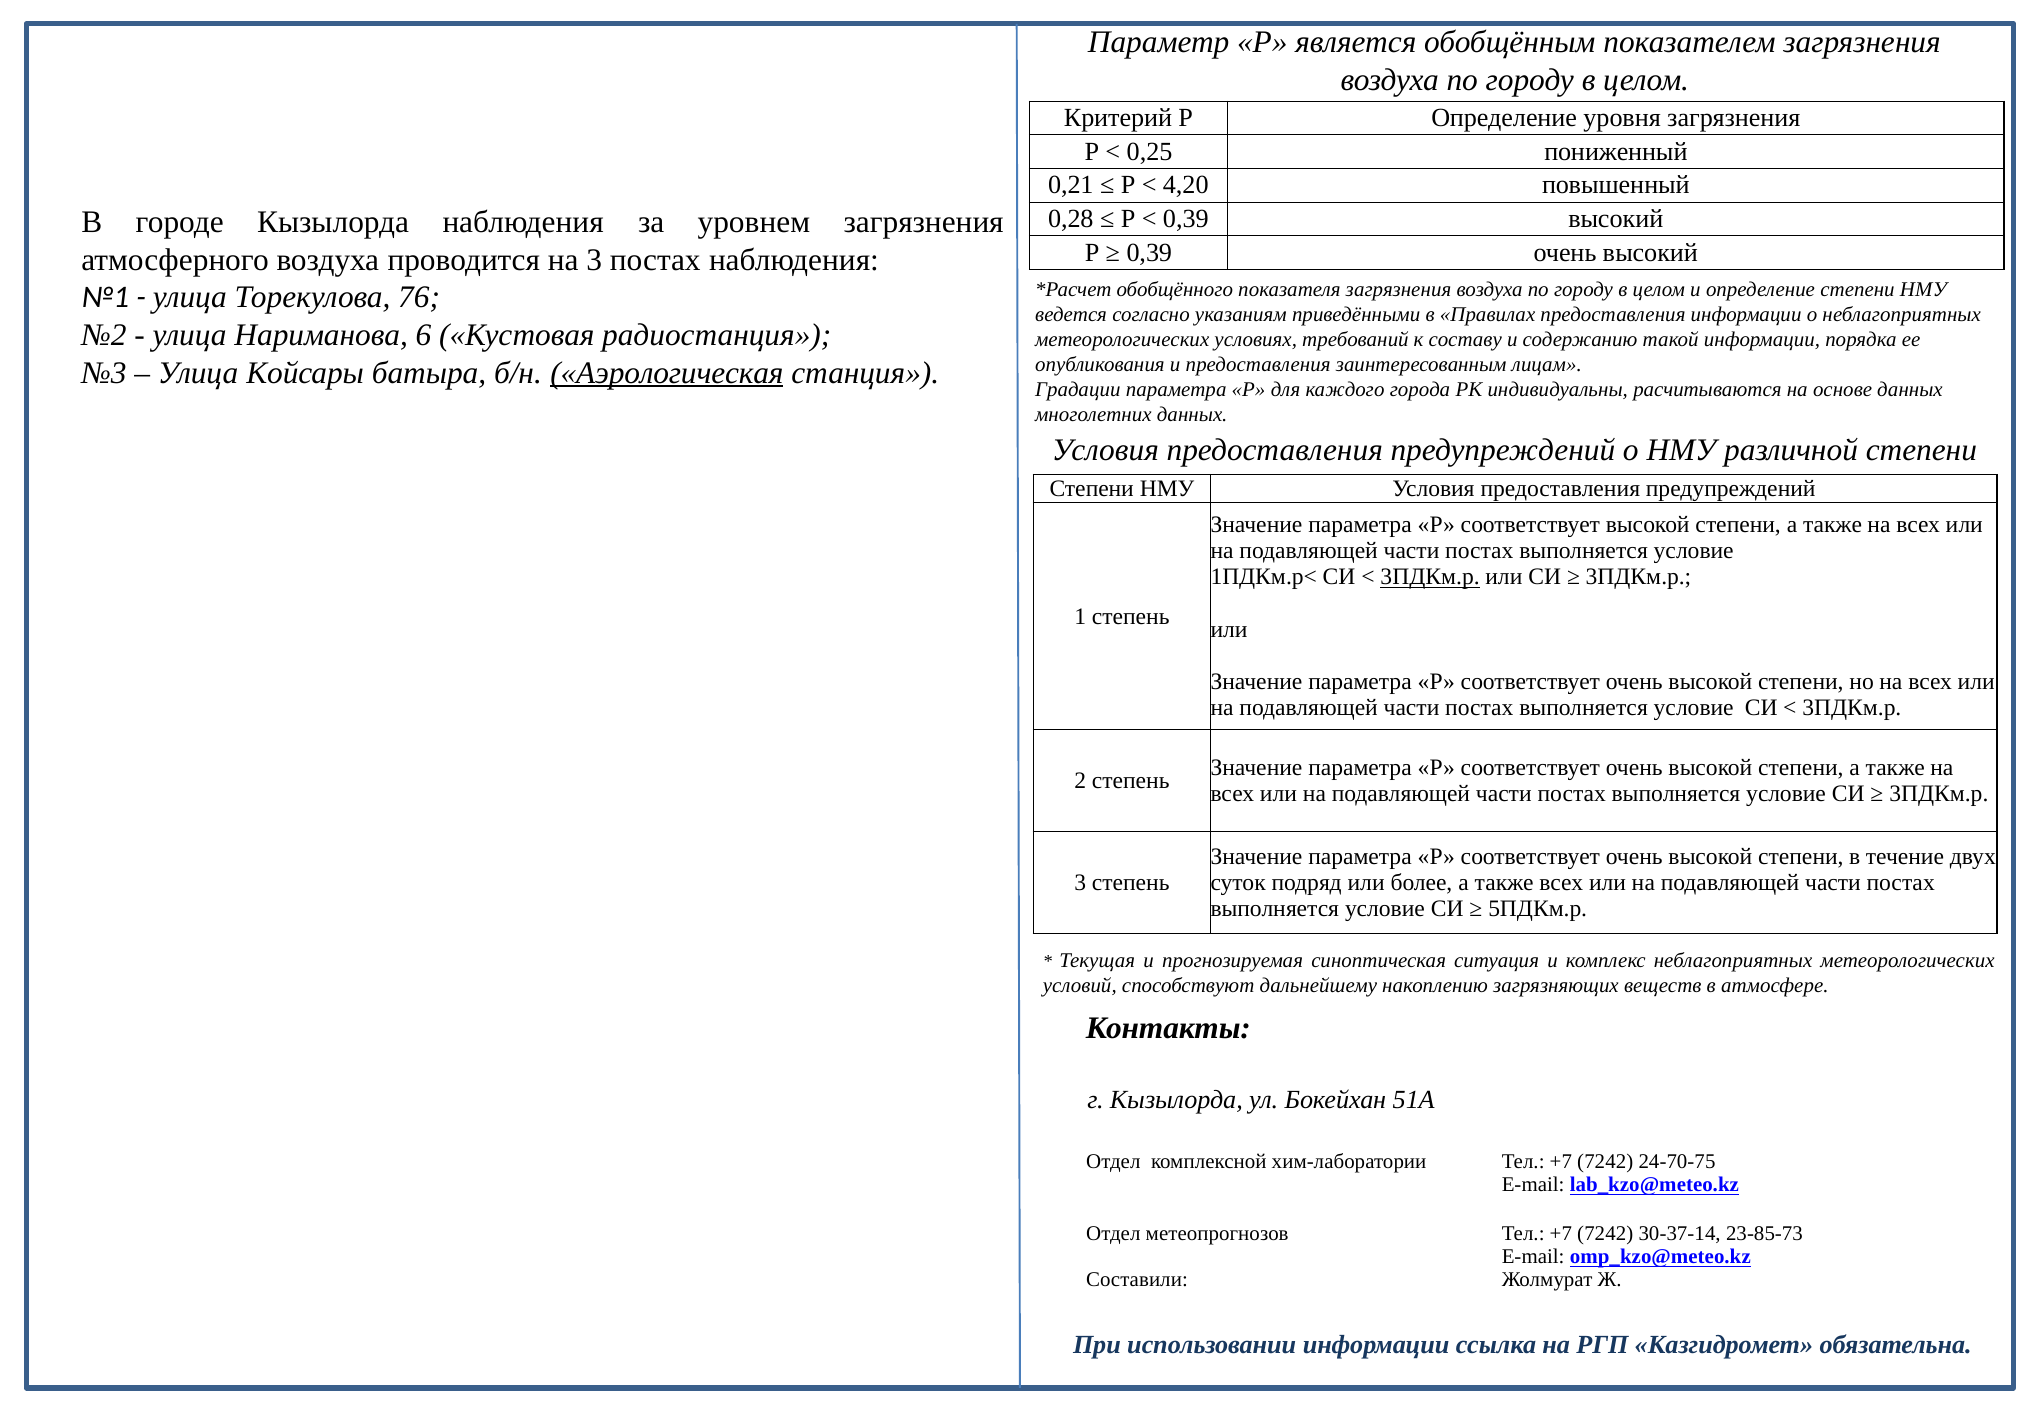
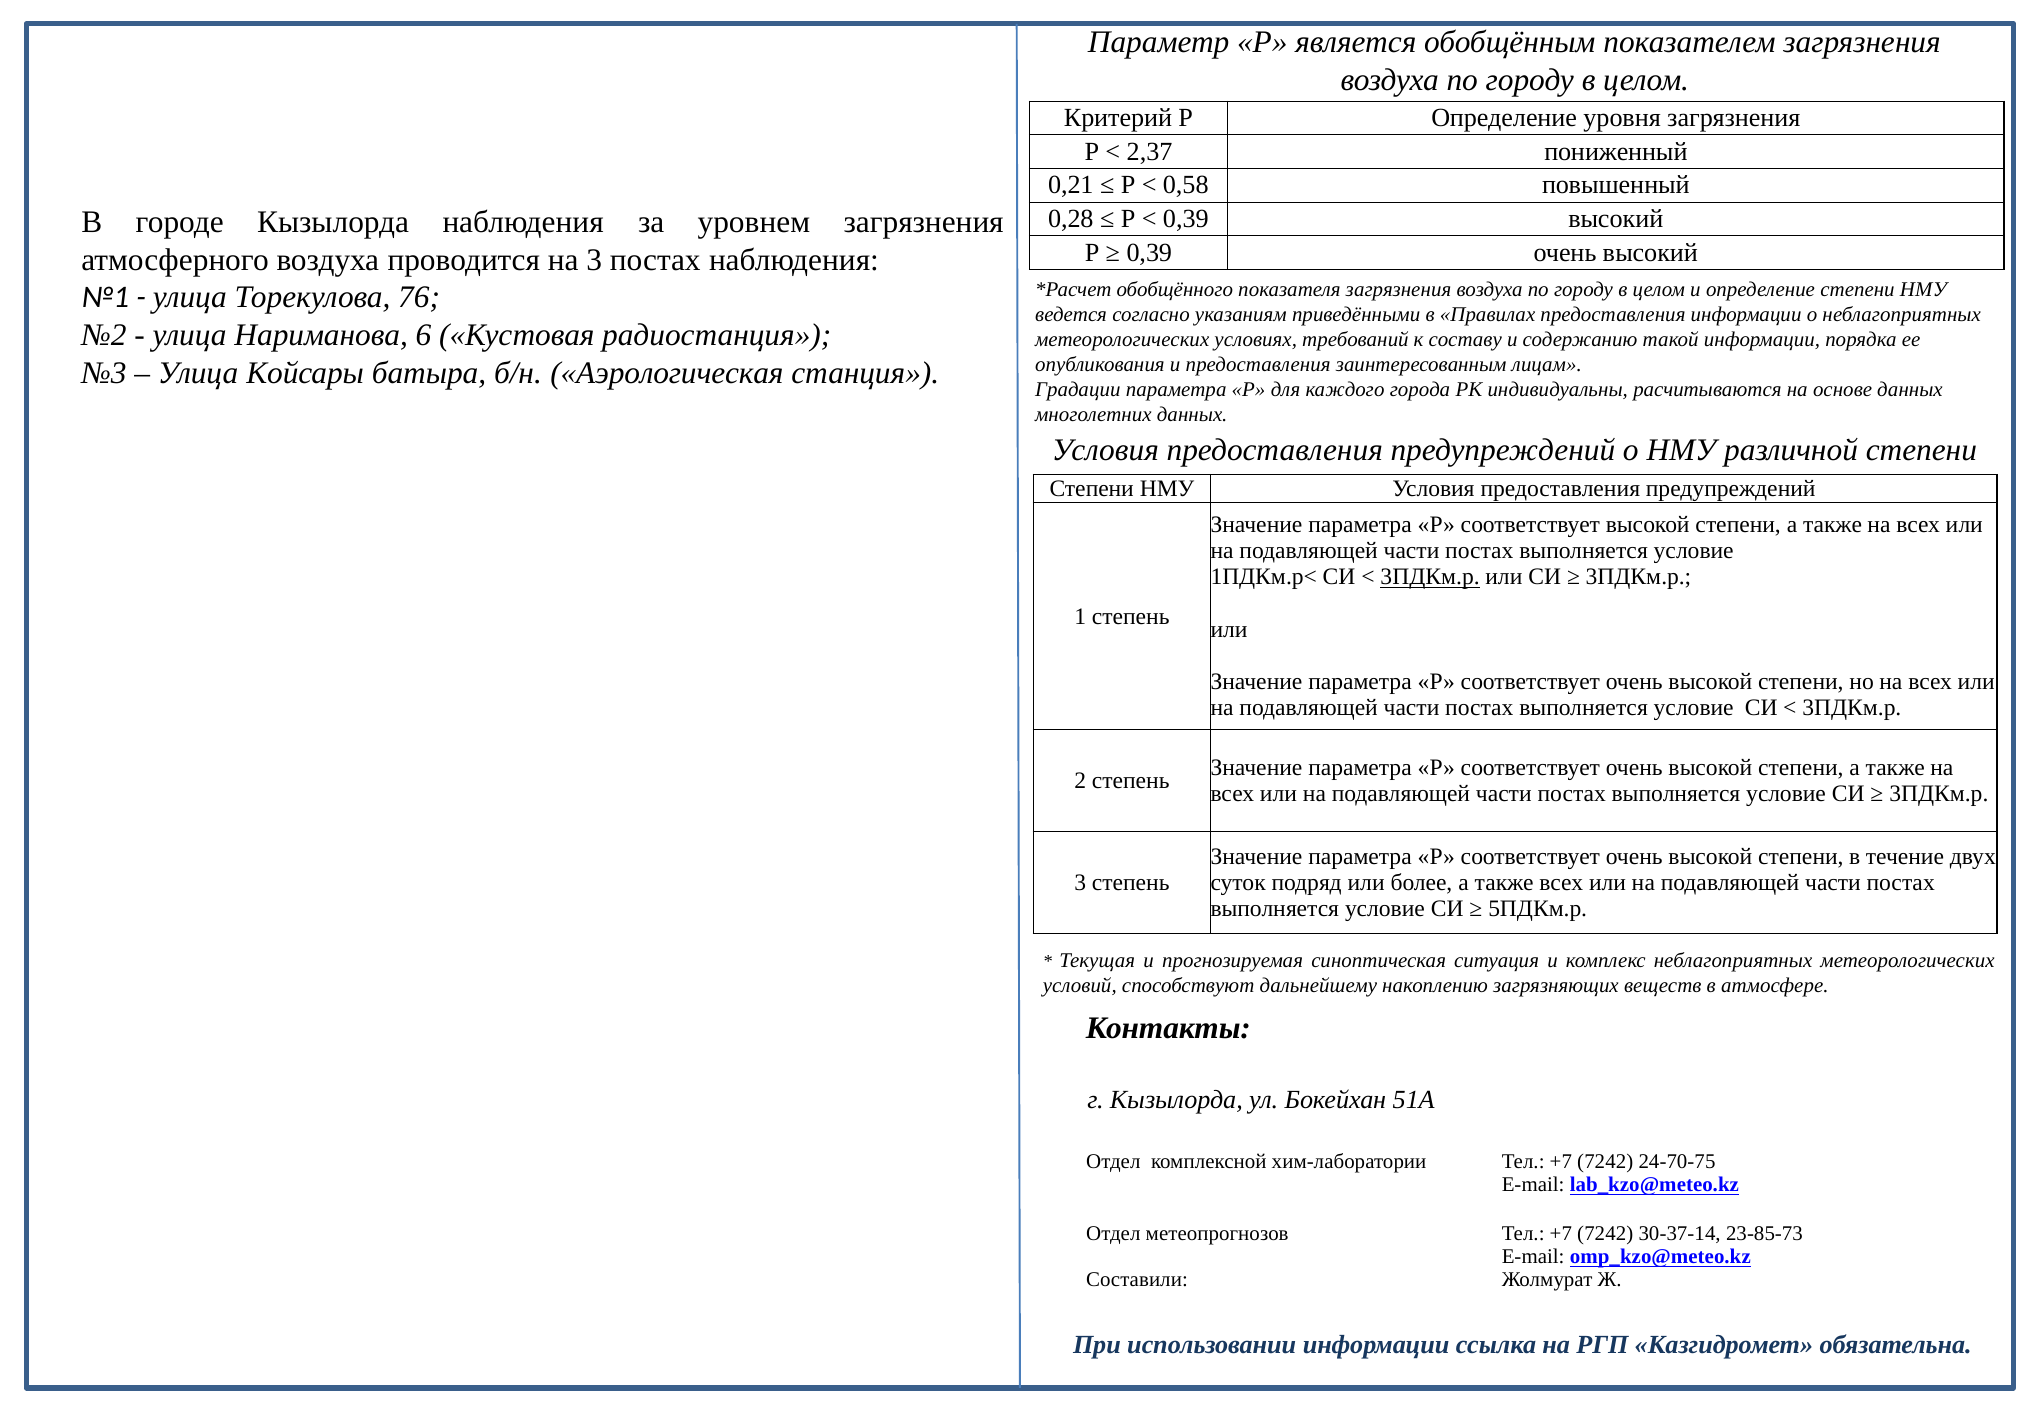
0,25: 0,25 -> 2,37 (1150, 151)
4,20: 4,20 -> 0,58 (1186, 185)
Аэрологическая underline: present -> none (667, 373)
